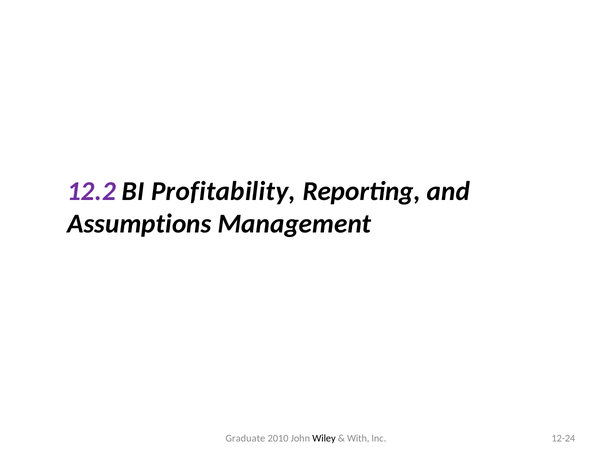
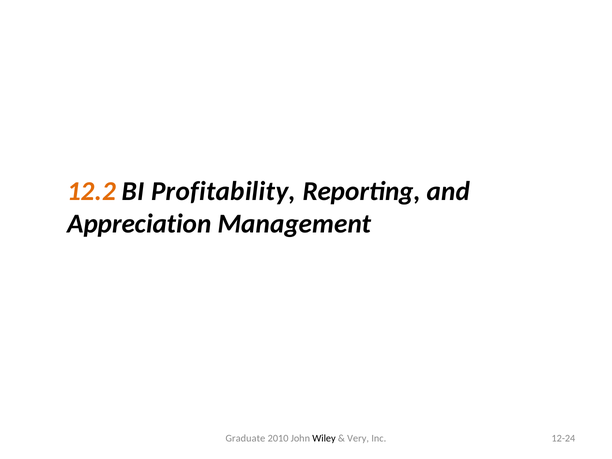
12.2 colour: purple -> orange (92, 191)
Assumptions: Assumptions -> Appreciation (139, 224)
With: With -> Very (358, 438)
